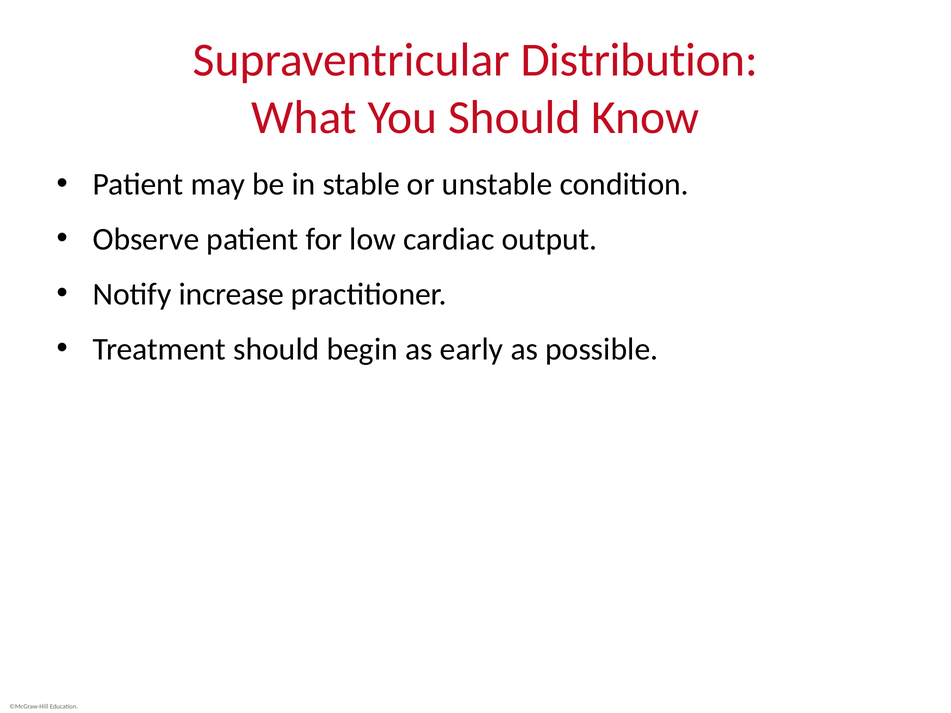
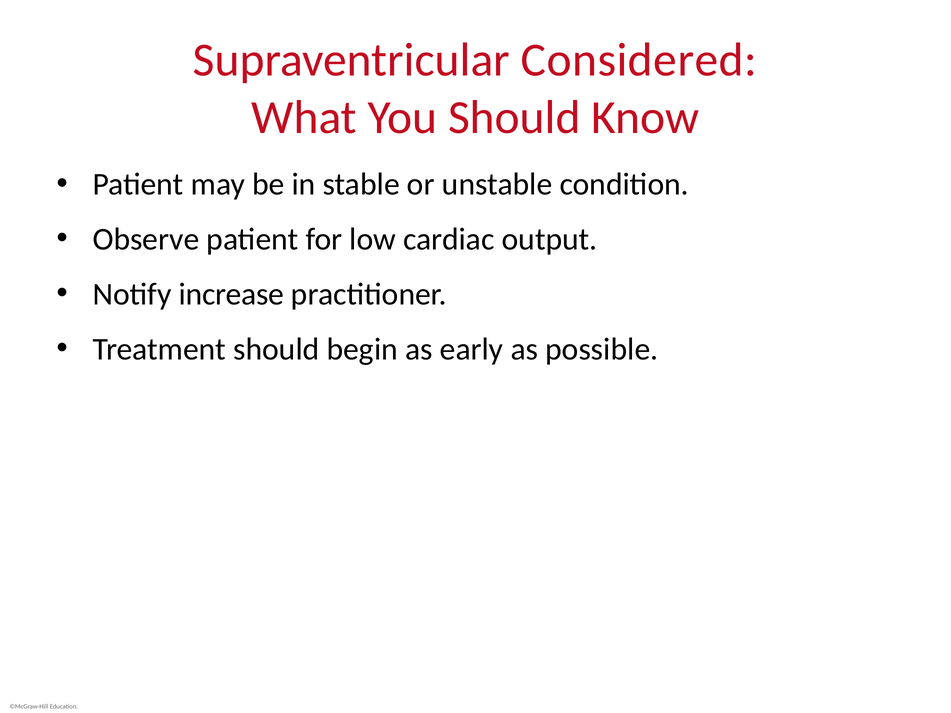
Distribution: Distribution -> Considered (639, 60)
